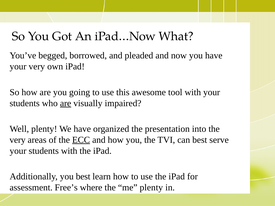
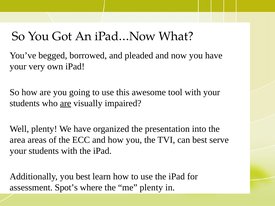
very: very -> area (17, 140)
ECC underline: present -> none (81, 140)
Free’s: Free’s -> Spot’s (66, 188)
